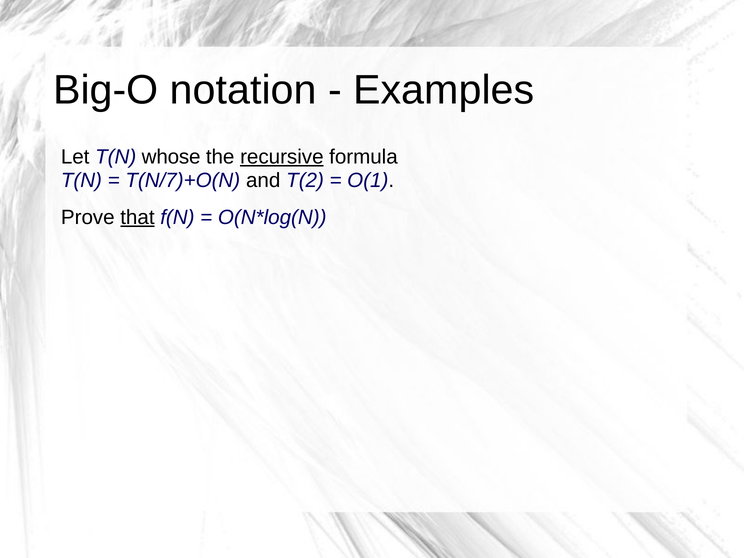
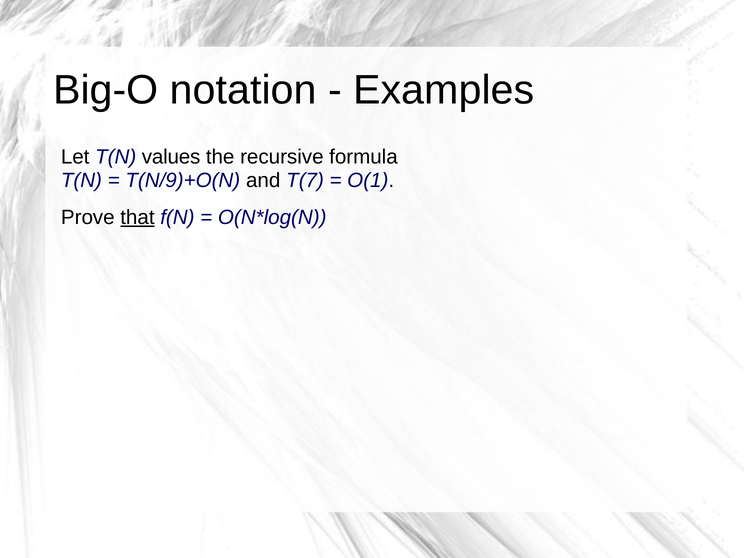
whose: whose -> values (171, 157)
recursive underline: present -> none (282, 157)
T(N/7)+O(N: T(N/7)+O(N -> T(N/9)+O(N (183, 180)
T(2: T(2 -> T(7 (305, 180)
